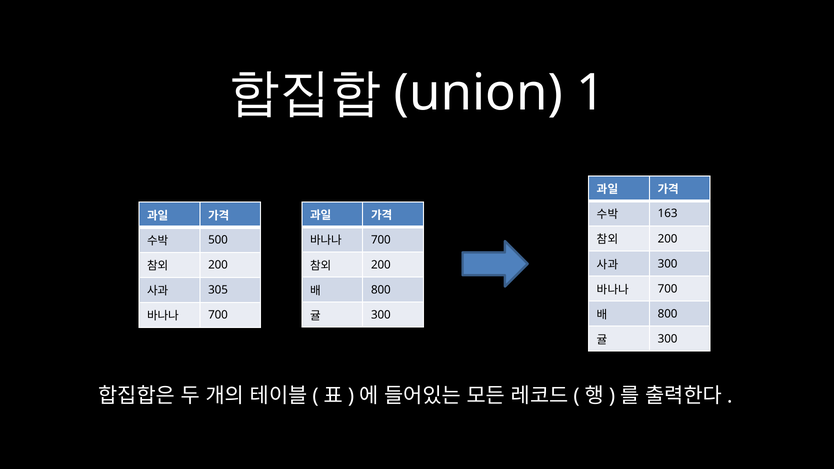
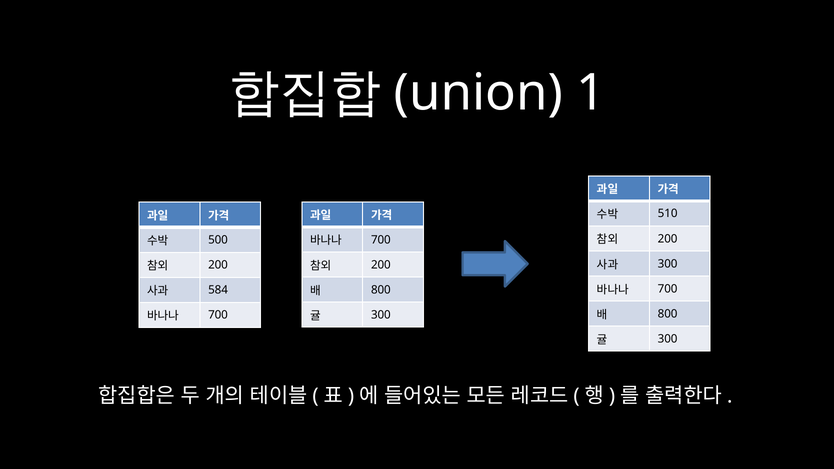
163: 163 -> 510 (668, 214)
305: 305 -> 584 (218, 290)
